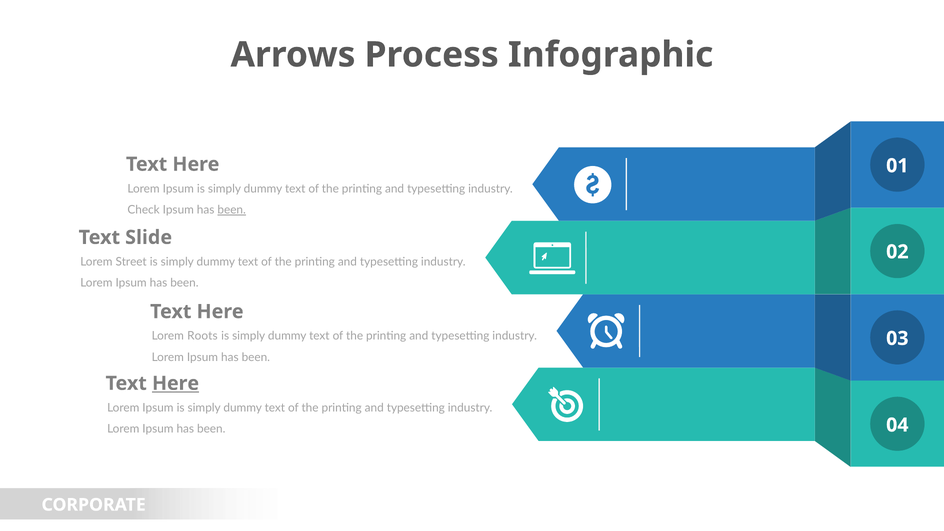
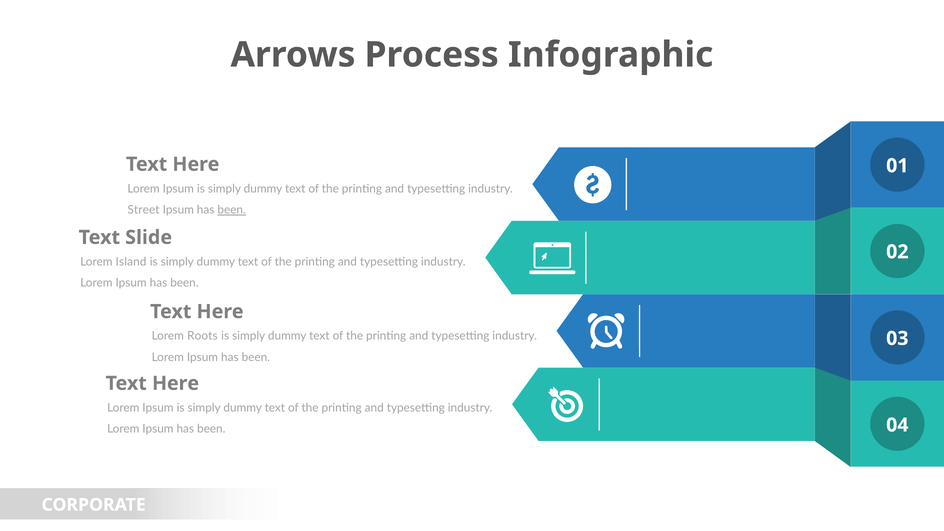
Check: Check -> Street (144, 210)
Street: Street -> Island (131, 262)
Here underline: present -> none (176, 383)
